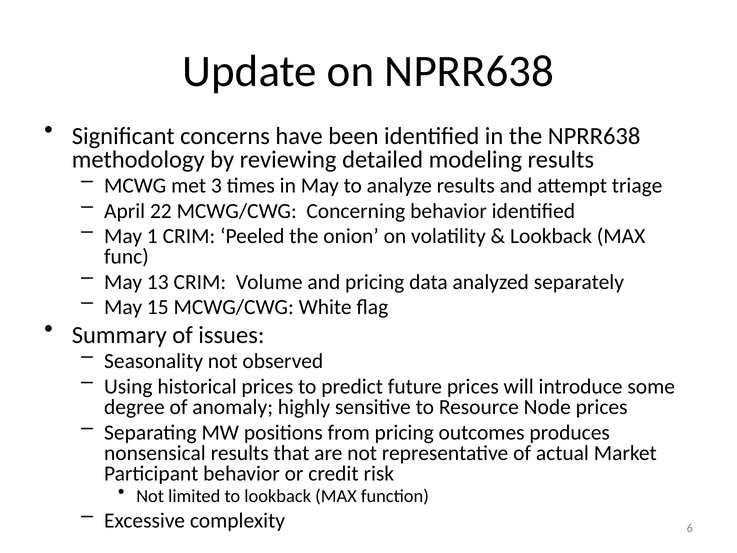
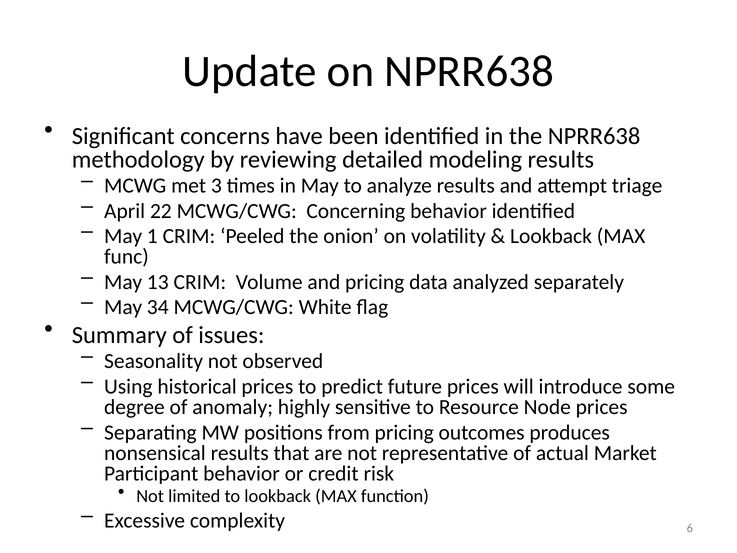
15: 15 -> 34 (158, 307)
